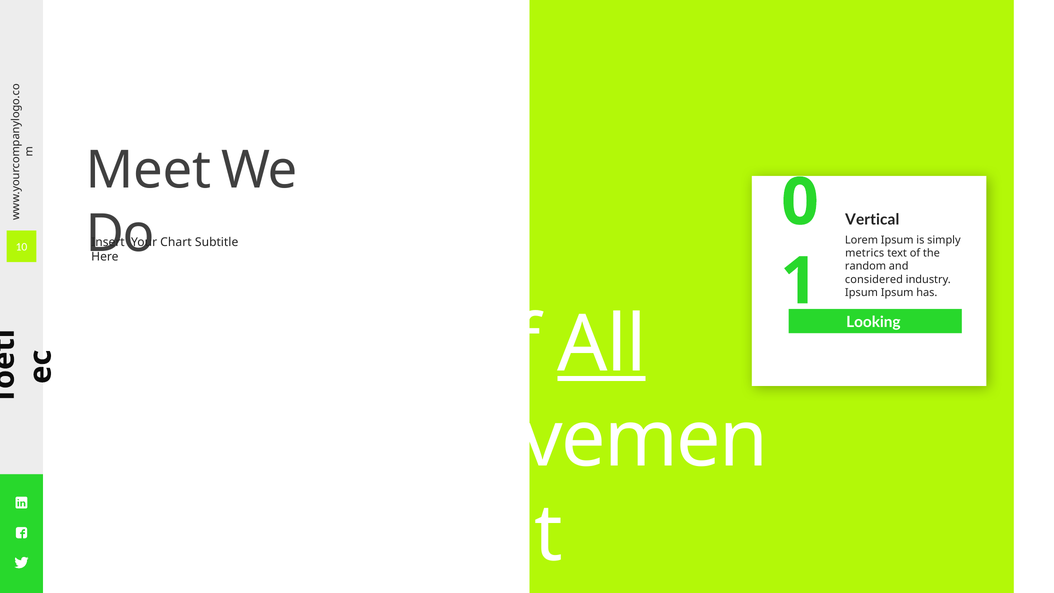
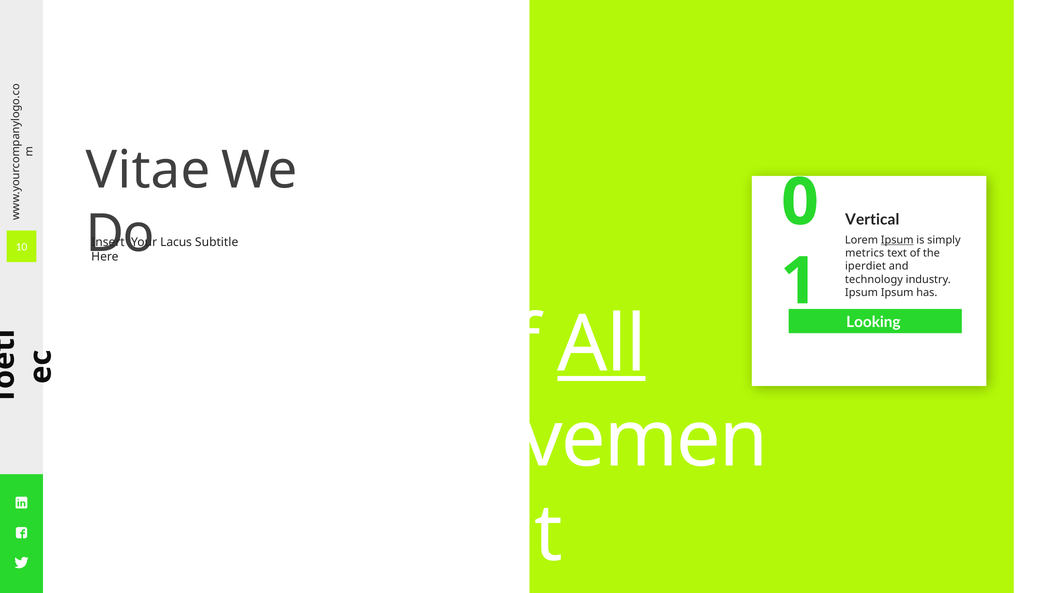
Meet: Meet -> Vitae (148, 170)
Ipsum underline: none -> present (897, 240)
Chart: Chart -> Lacus (176, 242)
random: random -> iperdiet (865, 266)
considered: considered -> technology (874, 279)
